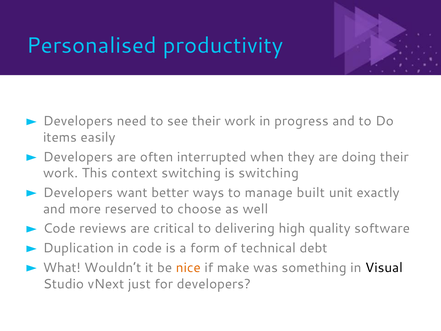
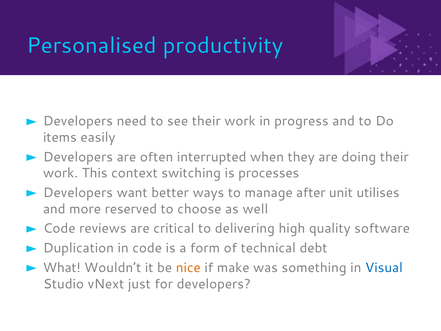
is switching: switching -> processes (269, 173)
built: built -> after (311, 193)
exactly: exactly -> utilises (378, 193)
Visual colour: black -> blue (384, 268)
